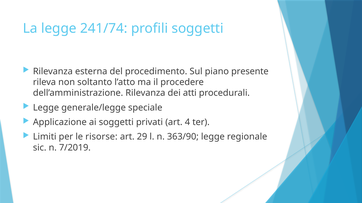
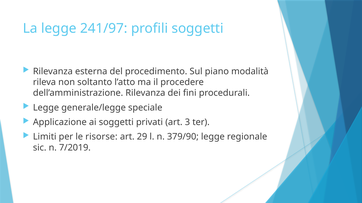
241/74: 241/74 -> 241/97 (104, 29)
presente: presente -> modalità (250, 72)
atti: atti -> fini (190, 93)
4: 4 -> 3 (187, 123)
363/90: 363/90 -> 379/90 (183, 137)
